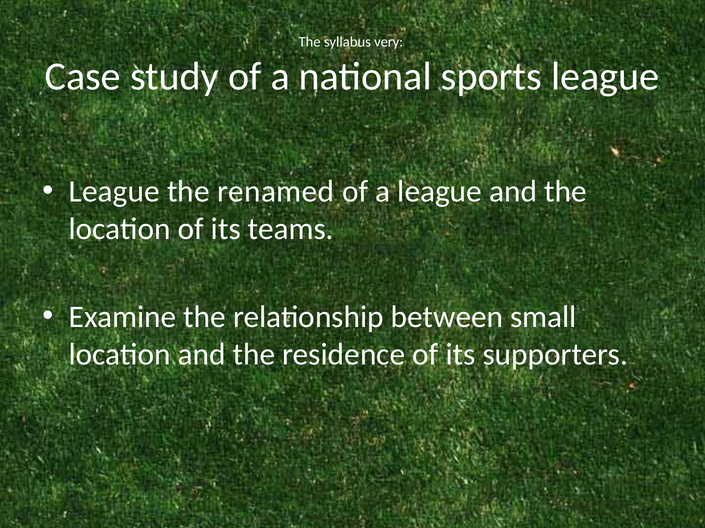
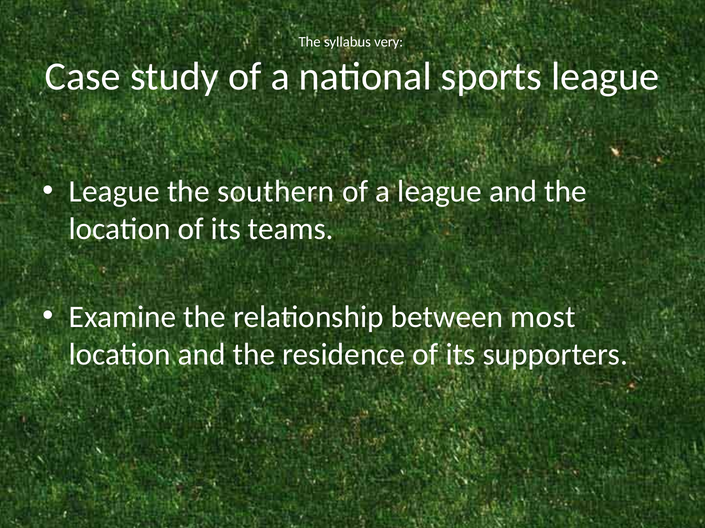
renamed: renamed -> southern (276, 192)
small: small -> most (543, 317)
